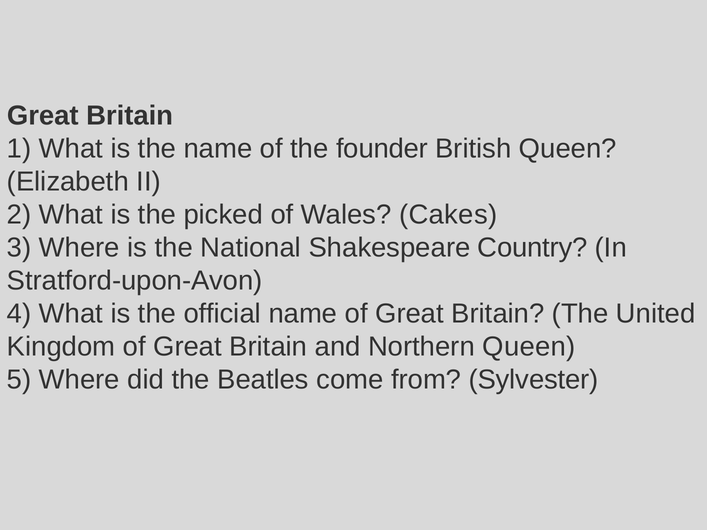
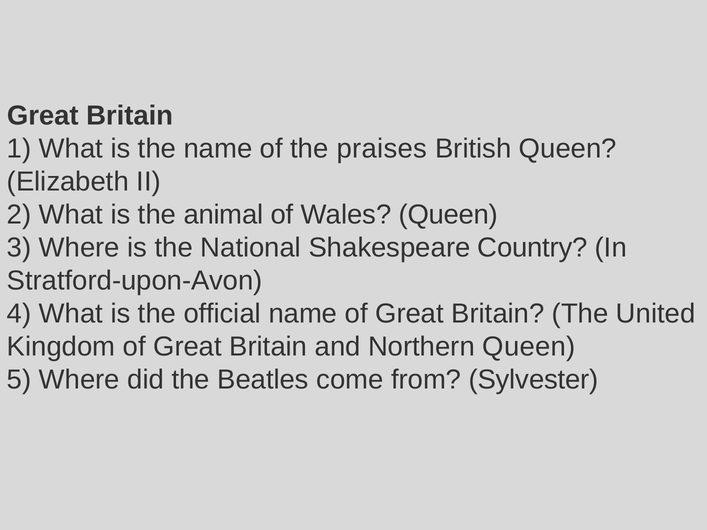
founder: founder -> praises (382, 149)
picked: picked -> animal (223, 215)
Wales Cakes: Cakes -> Queen (449, 215)
